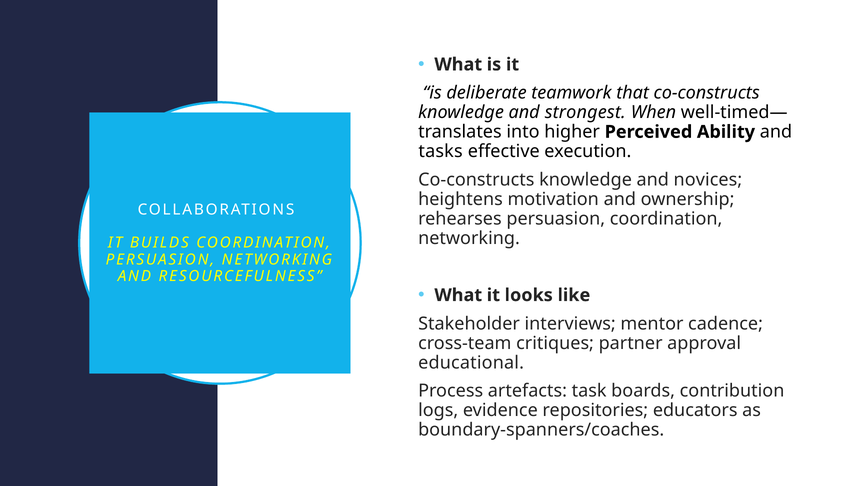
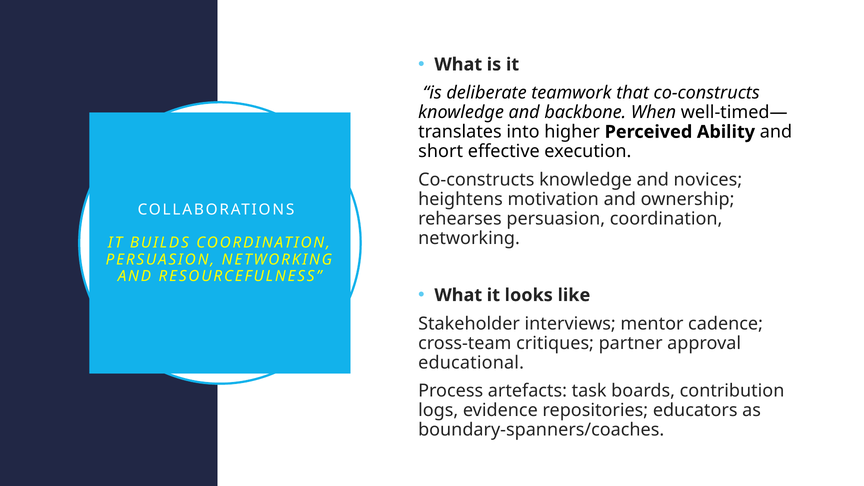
strongest: strongest -> backbone (585, 112)
tasks: tasks -> short (441, 151)
